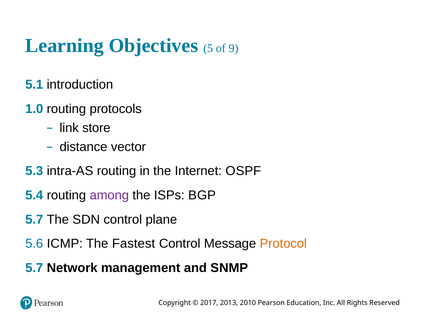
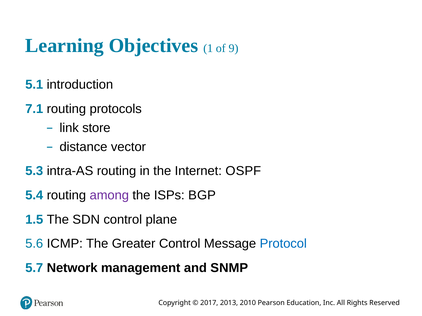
5: 5 -> 1 (208, 48)
1.0: 1.0 -> 7.1 (34, 109)
5.7: 5.7 -> 1.5 (34, 220)
Fastest: Fastest -> Greater (134, 244)
Protocol colour: orange -> blue (283, 244)
